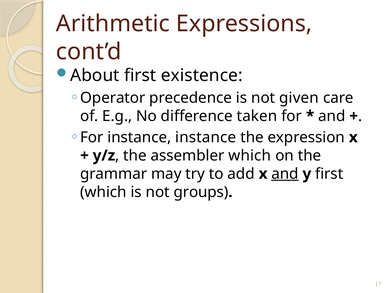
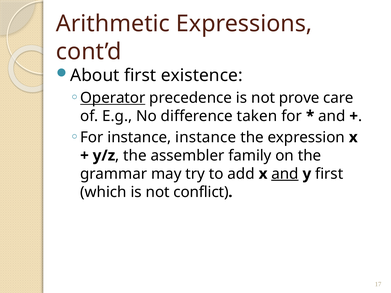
Operator underline: none -> present (113, 98)
given: given -> prove (299, 98)
assembler which: which -> family (250, 156)
groups: groups -> conflict (201, 192)
